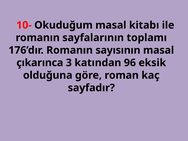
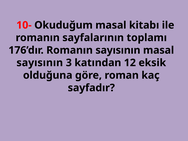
çıkarınca: çıkarınca -> sayısının (40, 63)
96: 96 -> 12 (130, 63)
